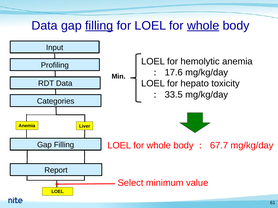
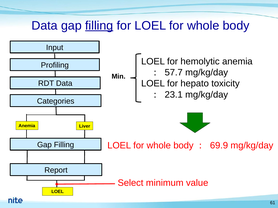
whole underline: present -> none (203, 26)
17.6: 17.6 -> 57.7 (174, 73)
33.5: 33.5 -> 23.1 (174, 95)
67.7: 67.7 -> 69.9 (219, 146)
